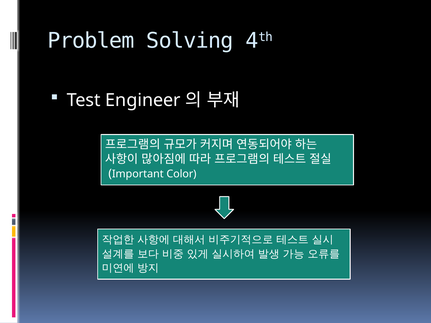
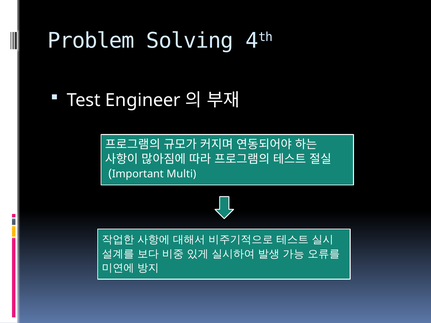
Color: Color -> Multi (181, 174)
